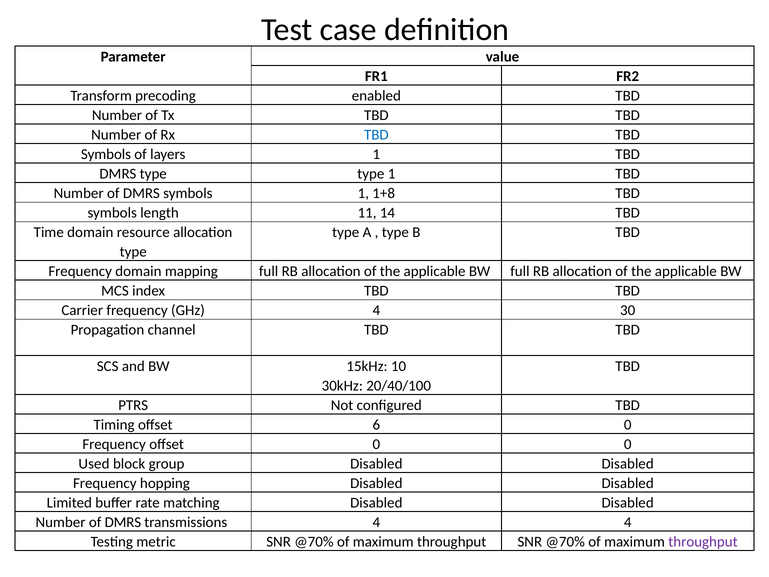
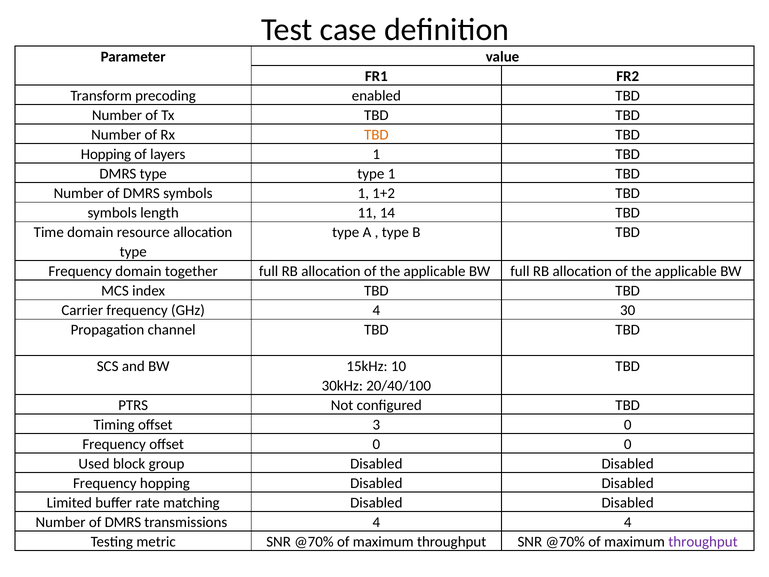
TBD colour: blue -> orange (376, 135)
Symbols: Symbols -> Hopping (106, 154)
1+8: 1+8 -> 1+2 (384, 193)
mapping: mapping -> together (191, 271)
6: 6 -> 3 (376, 424)
